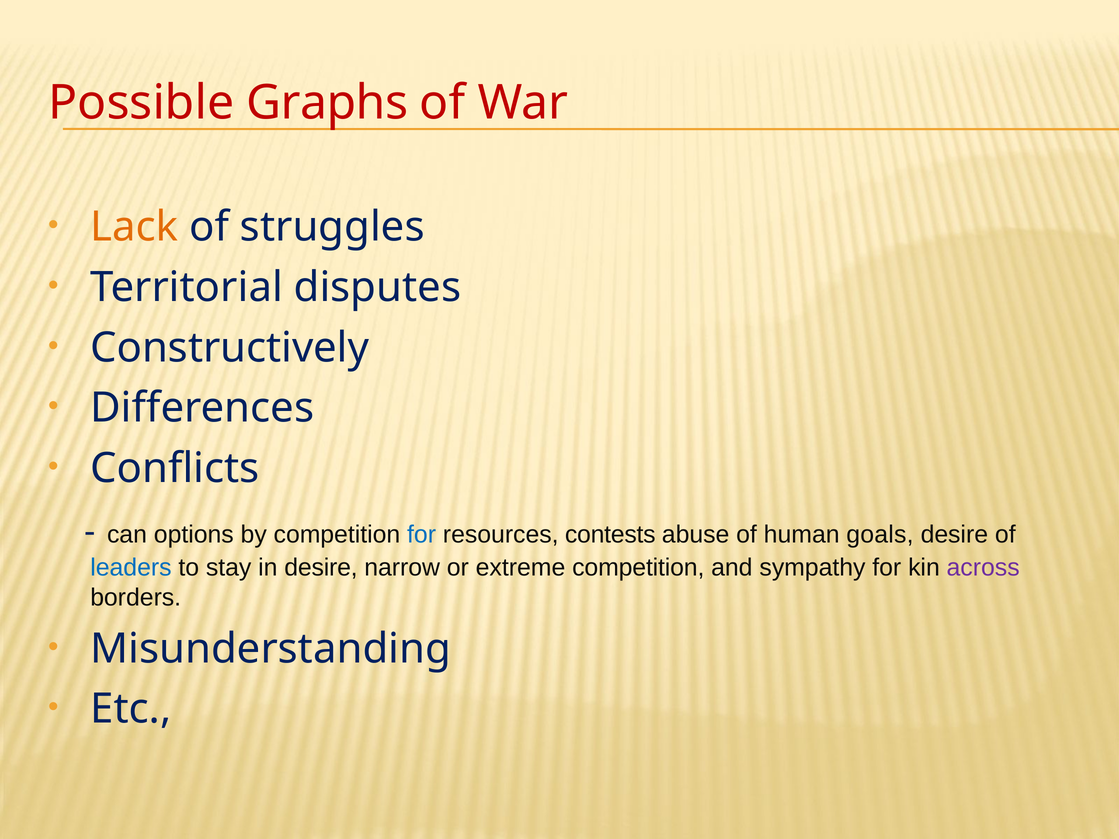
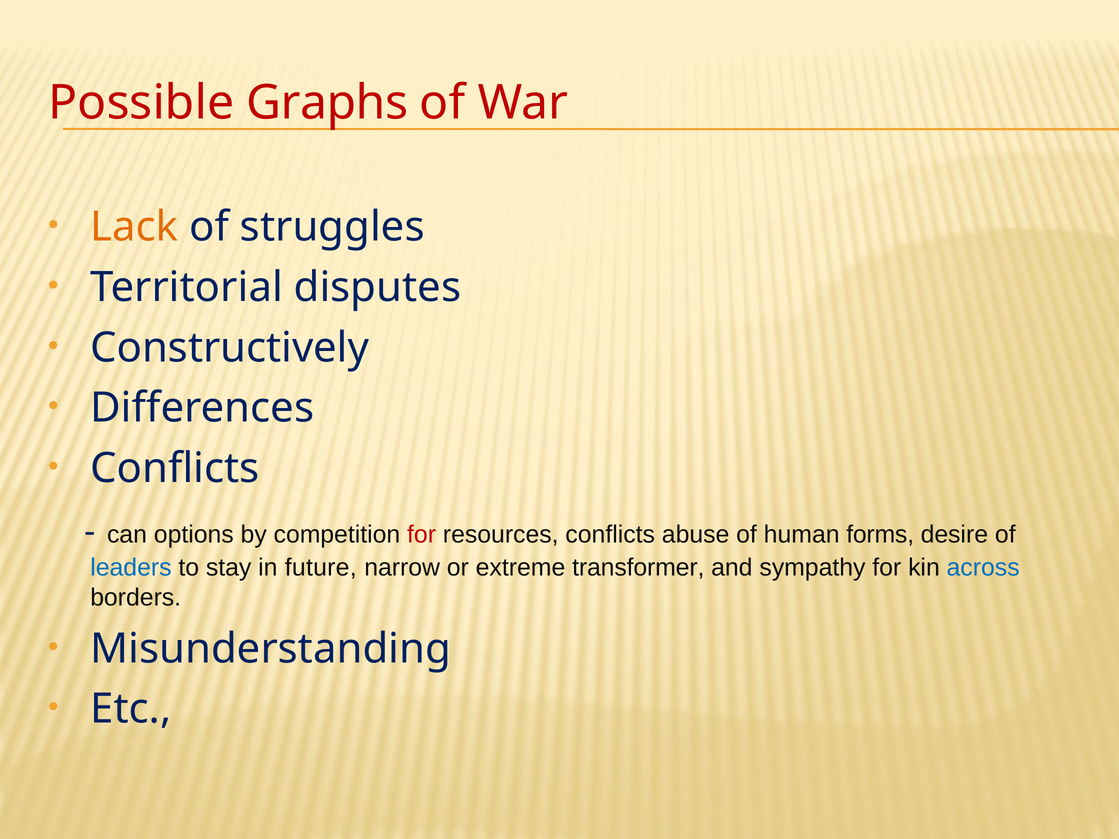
for colour: blue -> red (422, 535)
resources contests: contests -> conflicts (610, 535)
goals: goals -> forms (880, 535)
in desire: desire -> future (321, 568)
extreme competition: competition -> transformer (638, 568)
across colour: purple -> blue (983, 568)
